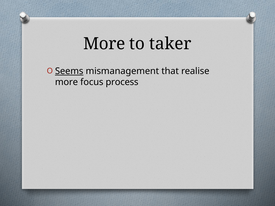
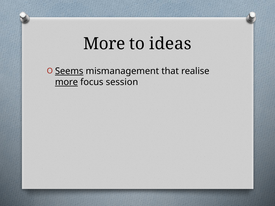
taker: taker -> ideas (170, 44)
more underline: none -> present (66, 82)
process: process -> session (122, 82)
